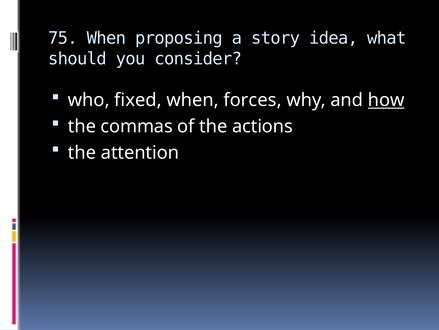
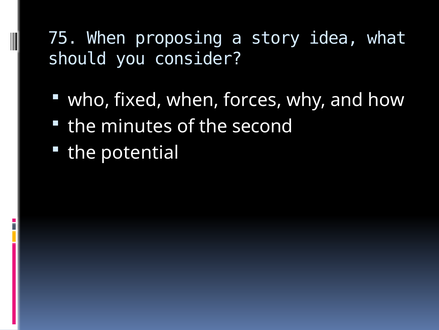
how underline: present -> none (386, 100)
commas: commas -> minutes (137, 126)
actions: actions -> second (262, 126)
attention: attention -> potential (140, 152)
